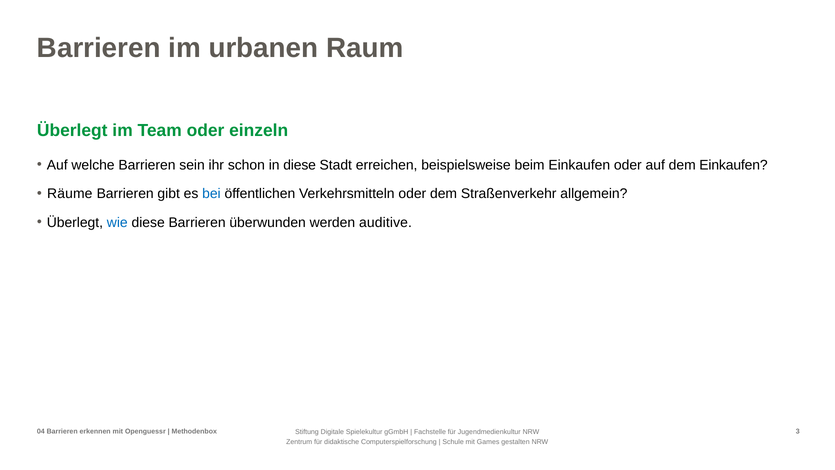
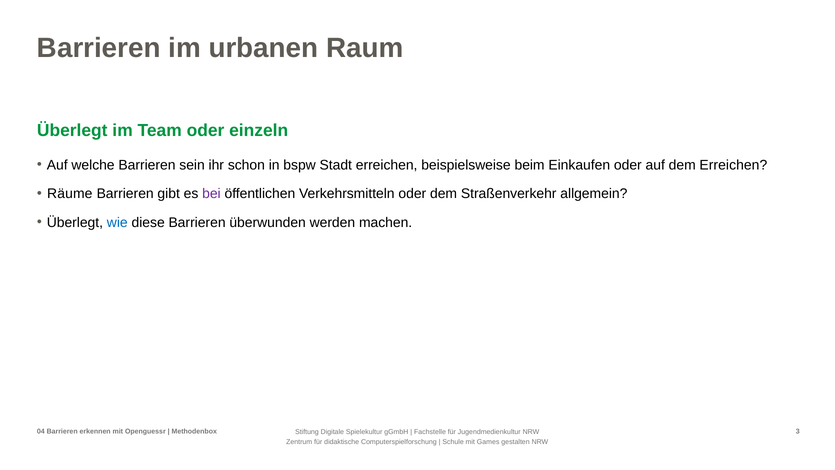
in diese: diese -> bspw (300, 165)
dem Einkaufen: Einkaufen -> Erreichen (733, 165)
bei colour: blue -> purple (211, 194)
auditive: auditive -> machen (386, 222)
